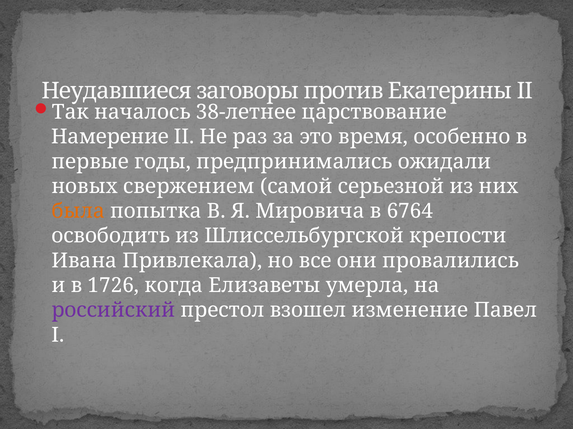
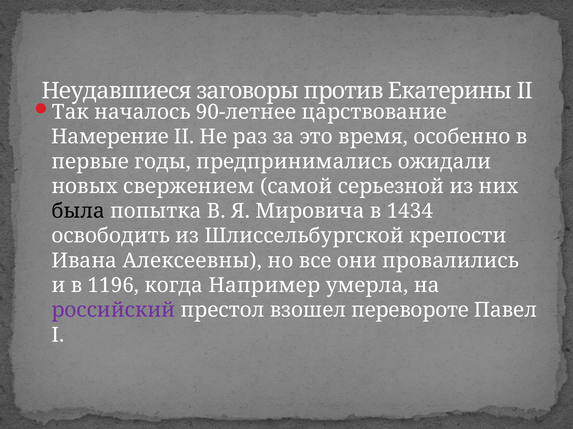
38-летнее: 38-летнее -> 90-летнее (246, 112)
была colour: orange -> black (78, 211)
6764: 6764 -> 1434 (410, 211)
Привлекала: Привлекала -> Алексеевны (192, 261)
1726: 1726 -> 1196 (113, 286)
Елизаветы: Елизаветы -> Например (264, 286)
изменение: изменение -> перевороте (410, 311)
